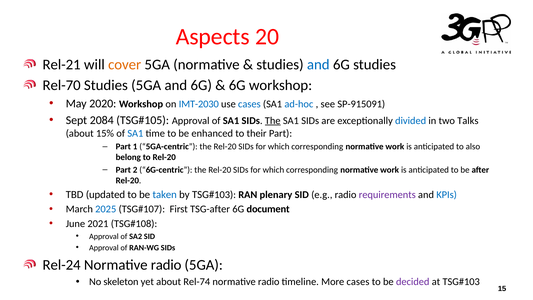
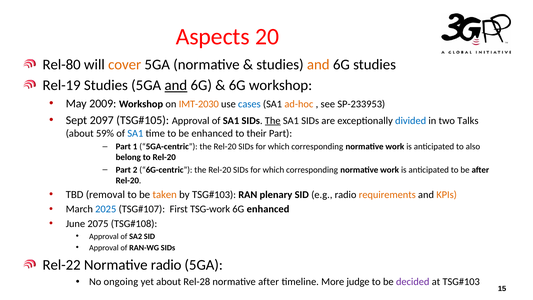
Rel-21: Rel-21 -> Rel-80 (62, 65)
and colour: blue -> orange (318, 65)
Rel-70: Rel-70 -> Rel-19 (62, 85)
and underline: none -> present (176, 85)
2020: 2020 -> 2009 (103, 104)
IMT-2030 colour: blue -> orange (199, 104)
ad-hoc colour: blue -> orange (299, 104)
SP-915091: SP-915091 -> SP-233953 (361, 104)
2084: 2084 -> 2097 (102, 120)
15%: 15% -> 59% (105, 133)
updated: updated -> removal (105, 194)
taken colour: blue -> orange (165, 194)
requirements colour: purple -> orange (387, 195)
KPIs colour: blue -> orange (447, 195)
TSG-after: TSG-after -> TSG-work (210, 209)
6G document: document -> enhanced (268, 209)
2021: 2021 -> 2075 (98, 224)
Rel-24: Rel-24 -> Rel-22 (62, 265)
skeleton: skeleton -> ongoing (121, 282)
Rel-74: Rel-74 -> Rel-28 (197, 282)
radio: radio -> after (269, 282)
More cases: cases -> judge (358, 282)
